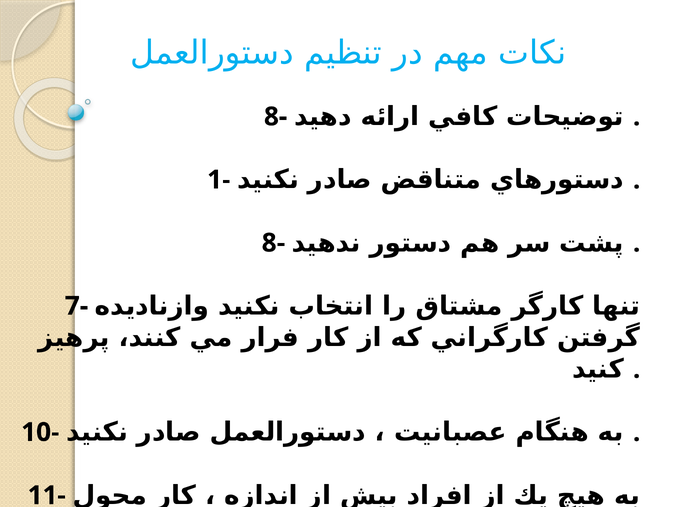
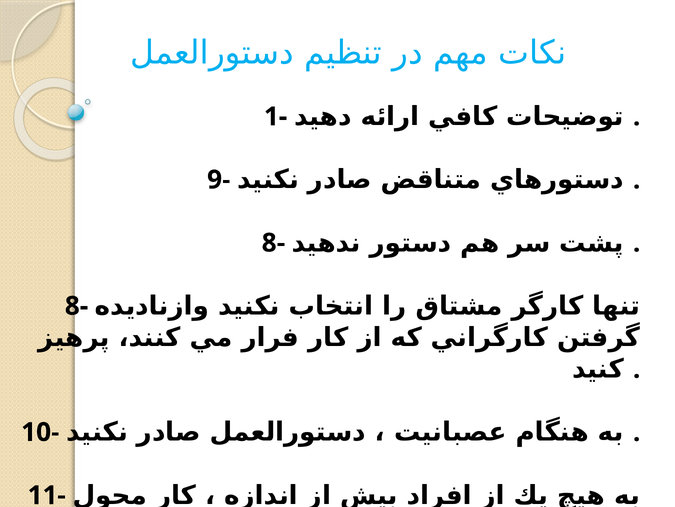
8-: 8- -> 1- (276, 117)
1-: 1- -> 9- (219, 180)
7-: 7- -> 8- (76, 306)
